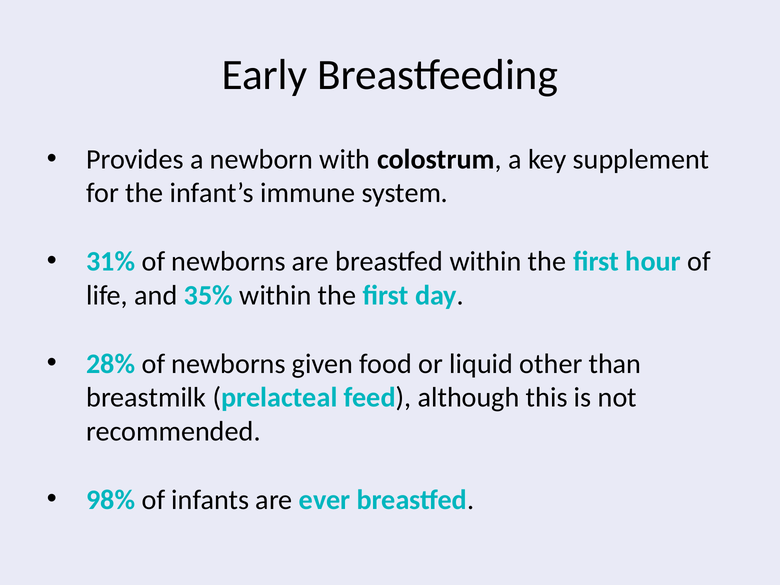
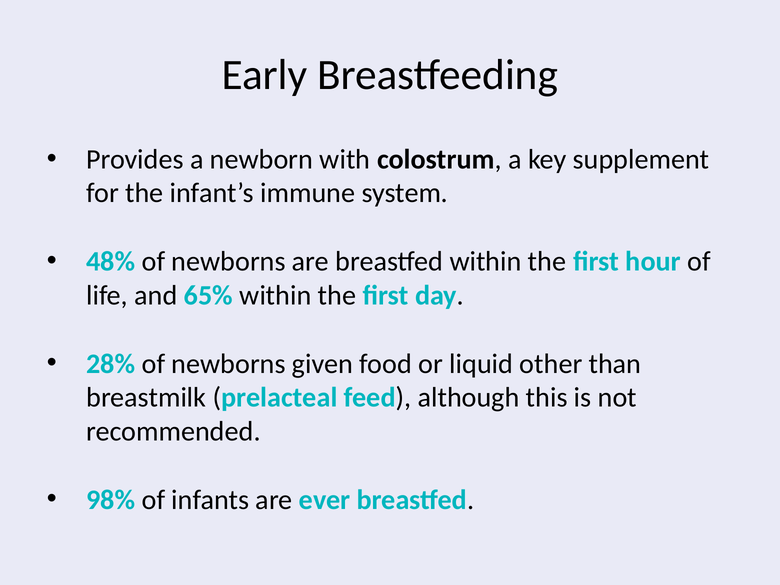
31%: 31% -> 48% (111, 261)
35%: 35% -> 65% (208, 295)
